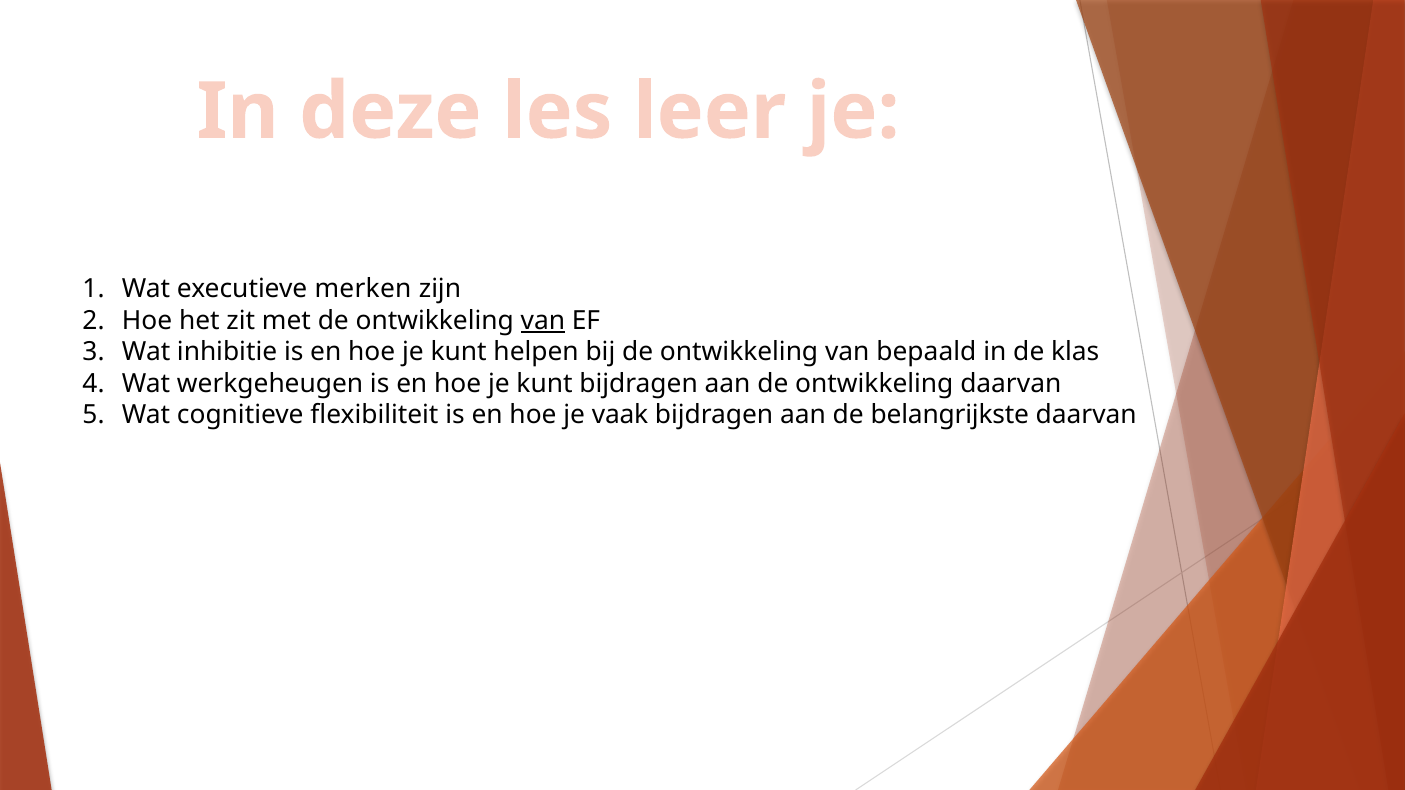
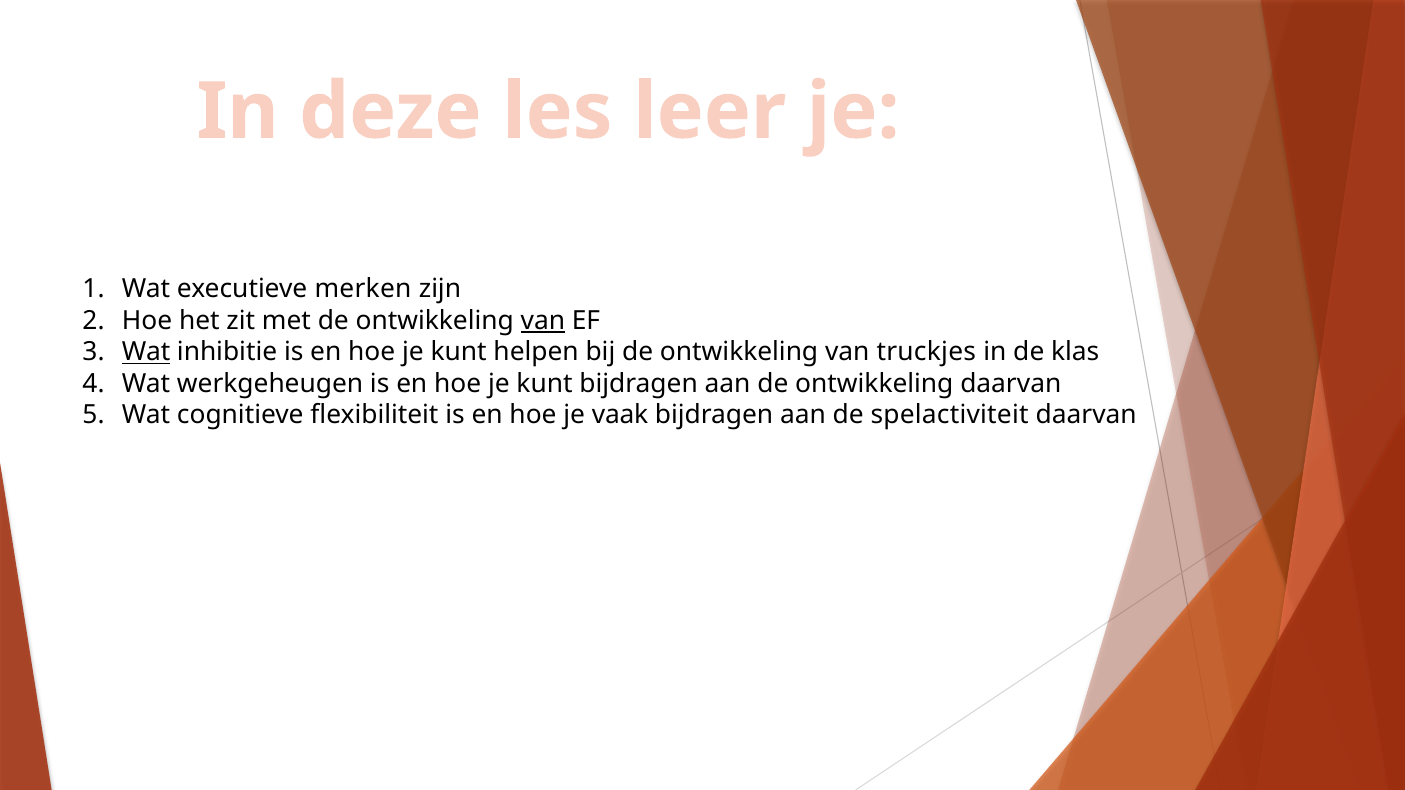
Wat underline: none -> present (146, 352)
bepaald: bepaald -> truckjes (926, 352)
belangrijkste: belangrijkste -> spelactiviteit (950, 415)
